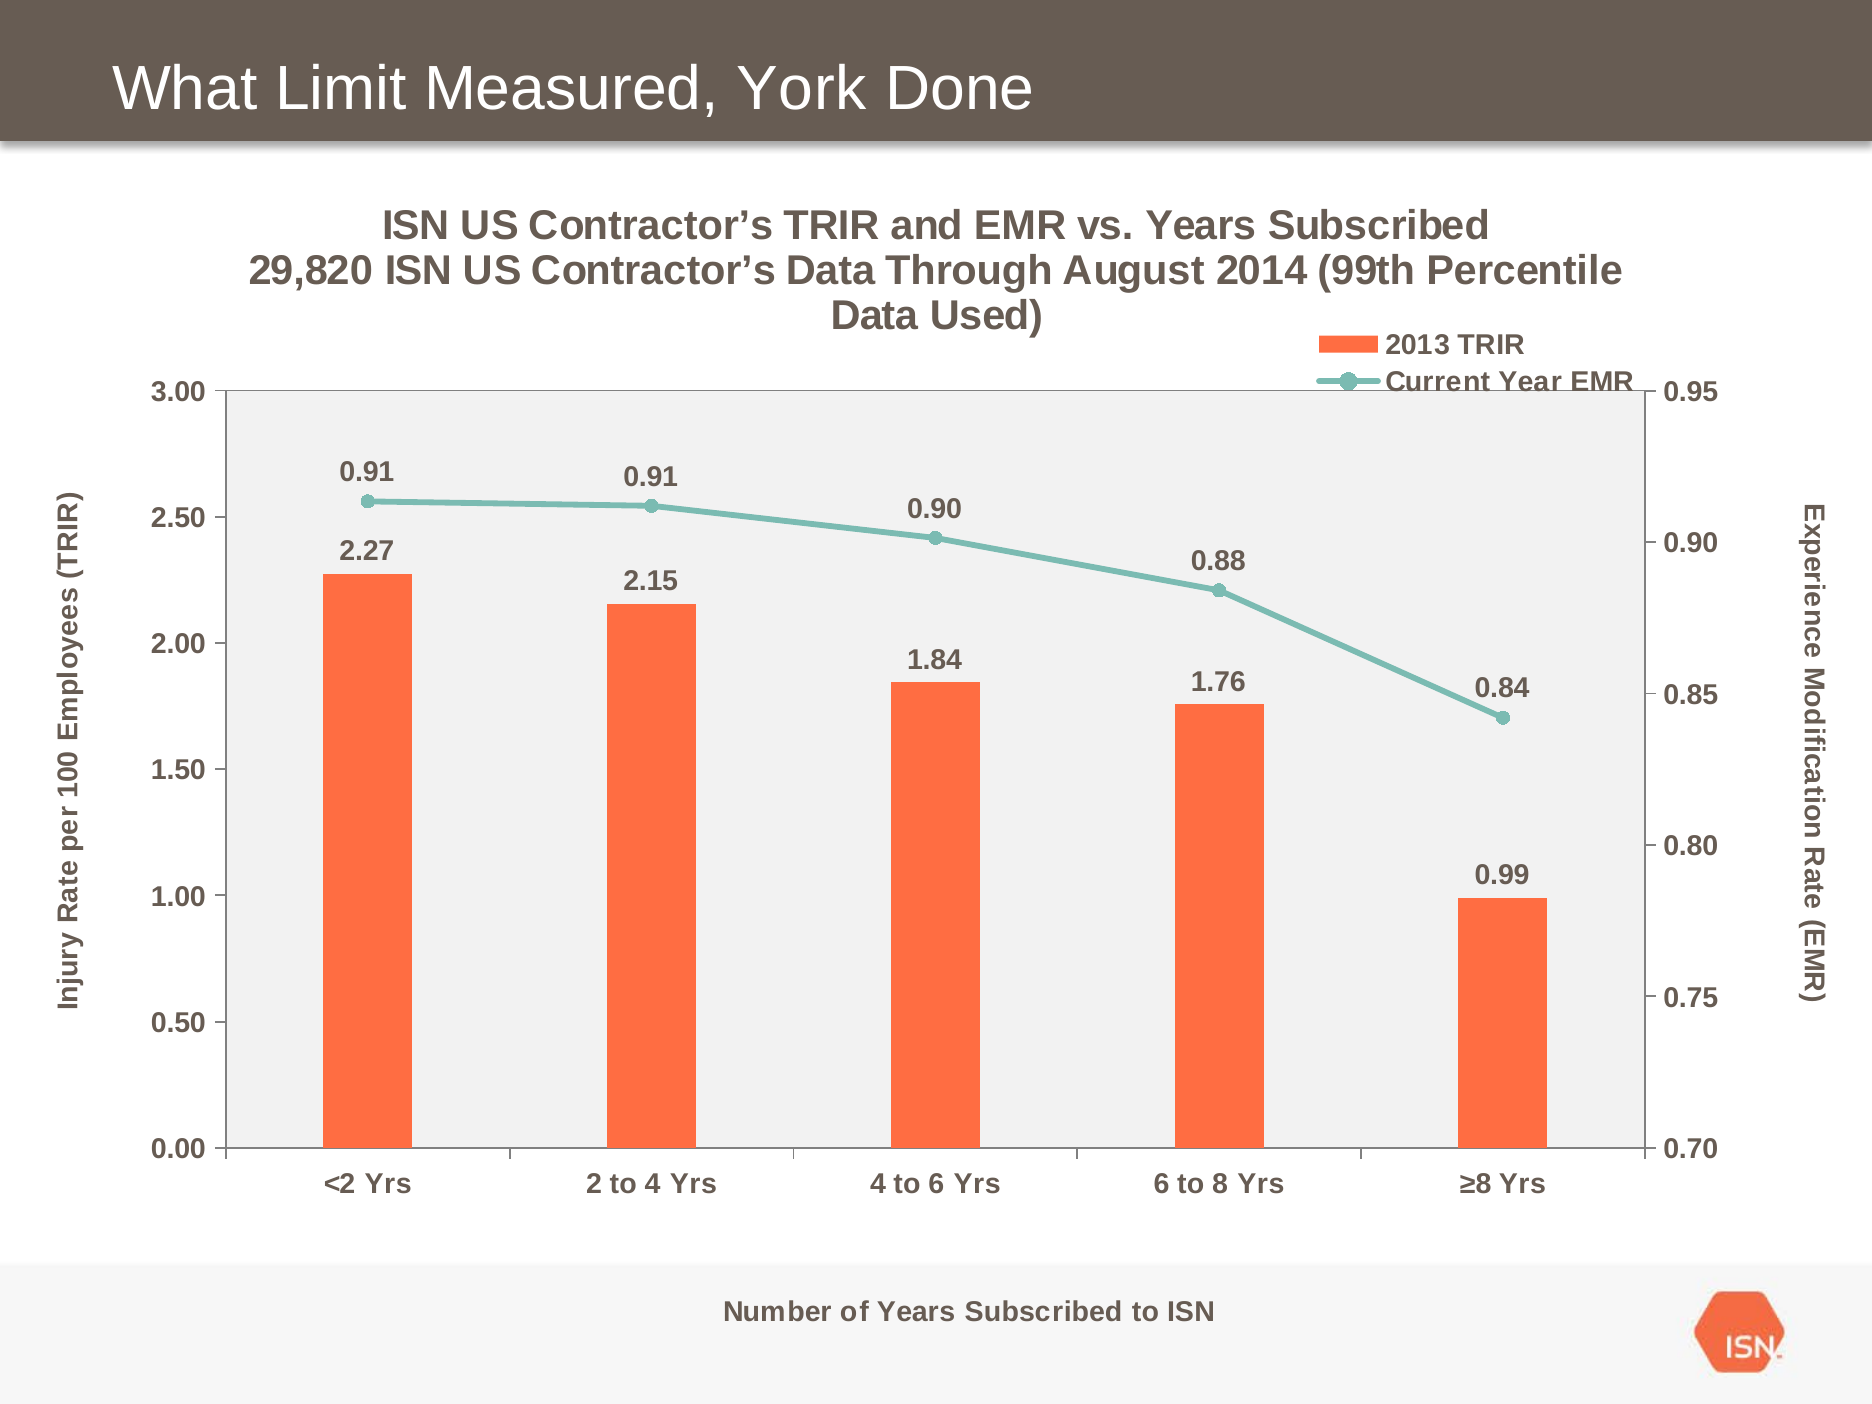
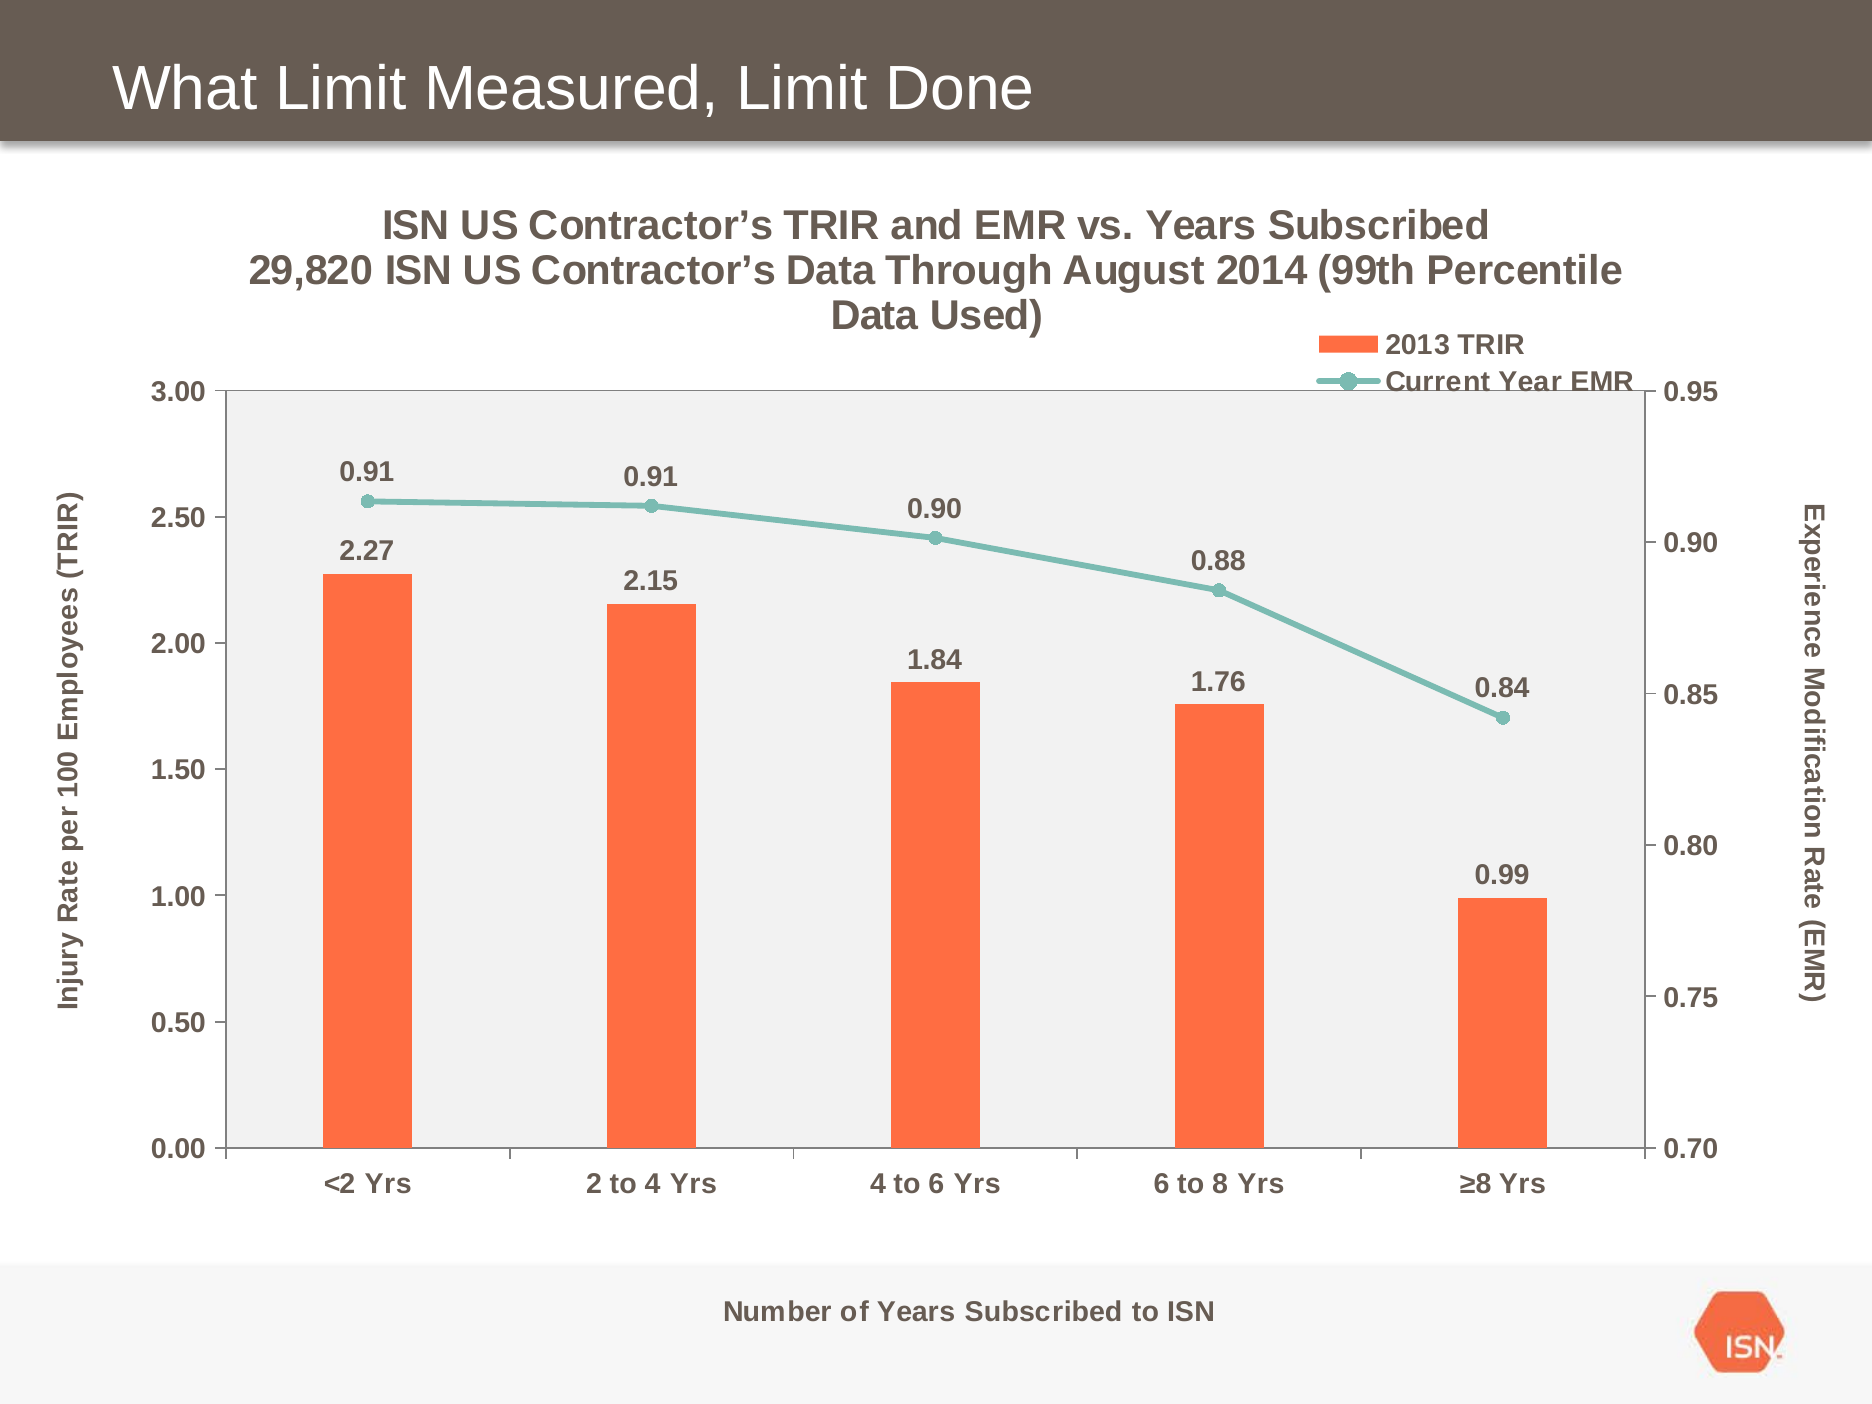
Measured York: York -> Limit (802, 89)
